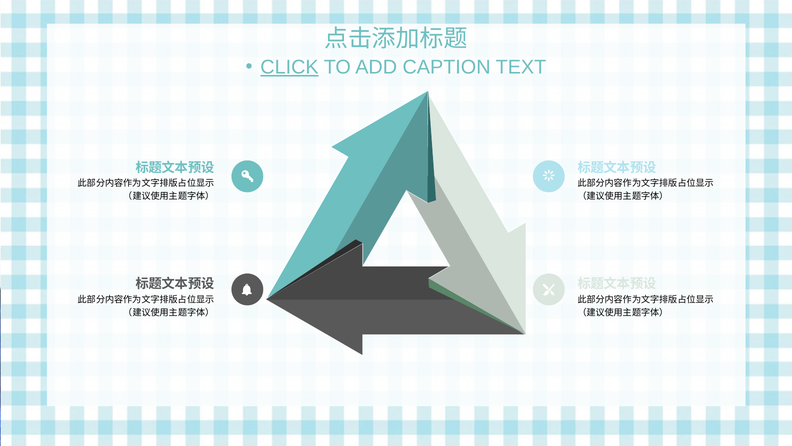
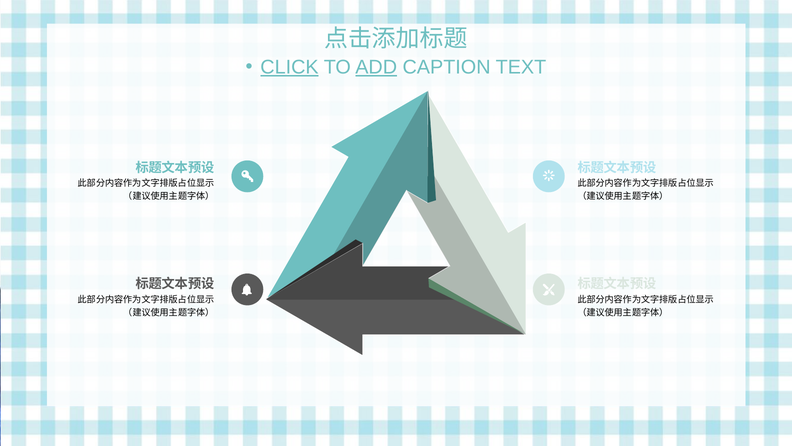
ADD underline: none -> present (376, 67)
